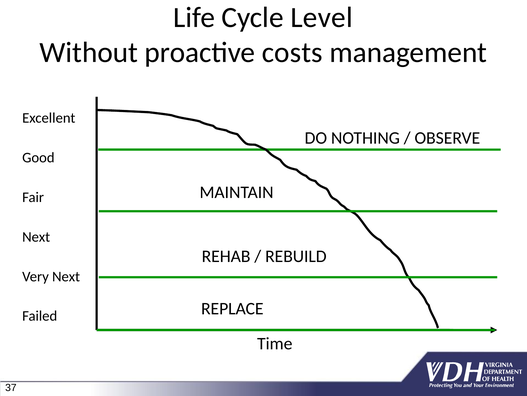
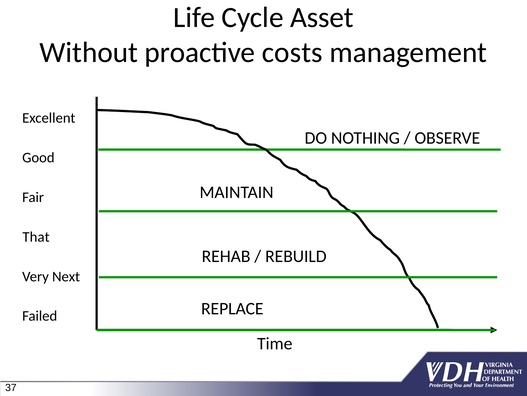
Level: Level -> Asset (322, 17)
Next: Next -> That (36, 236)
